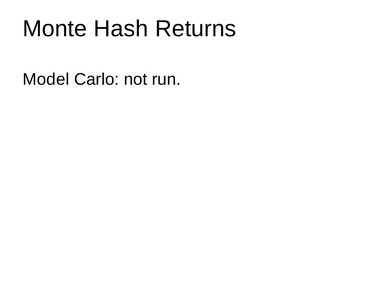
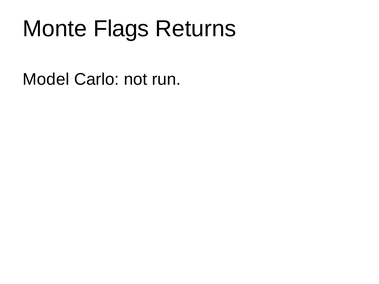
Hash: Hash -> Flags (121, 29)
